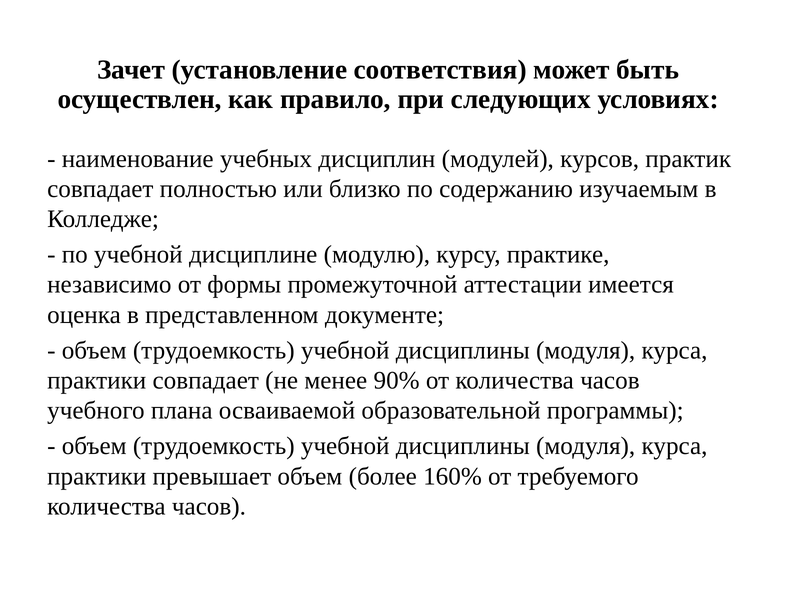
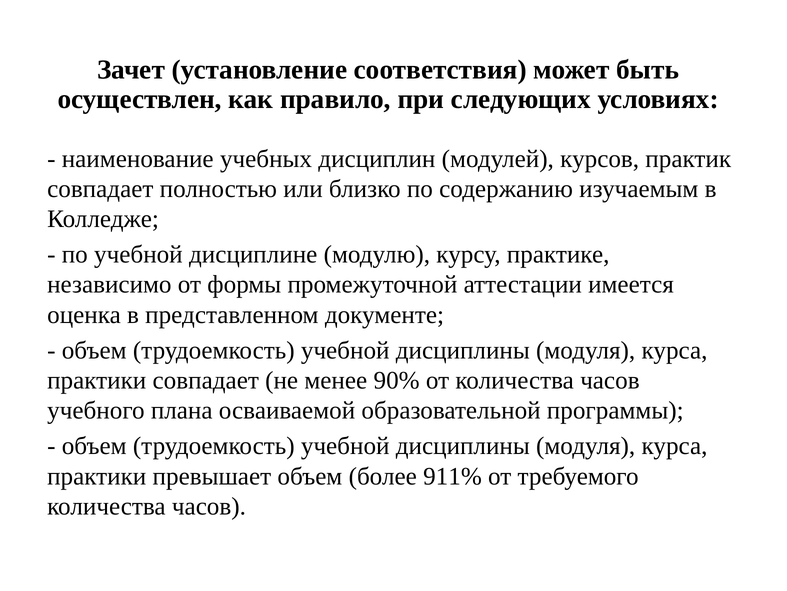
160%: 160% -> 911% (452, 476)
